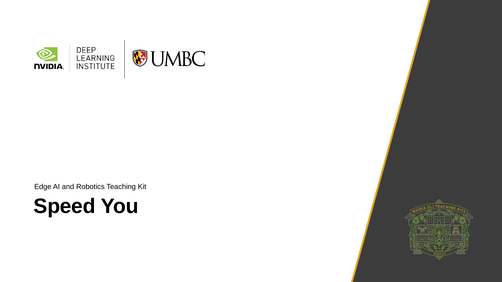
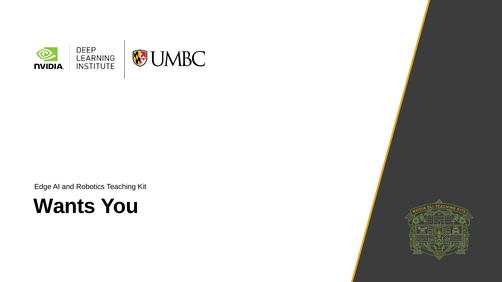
Speed: Speed -> Wants (65, 207)
